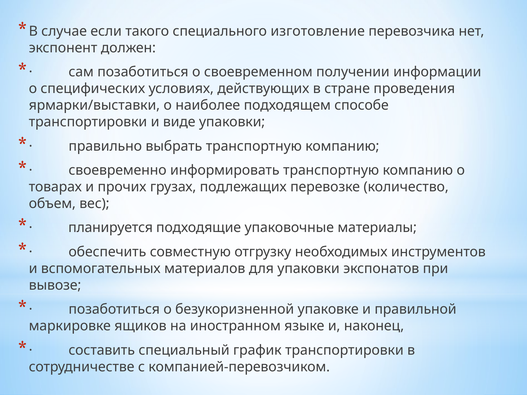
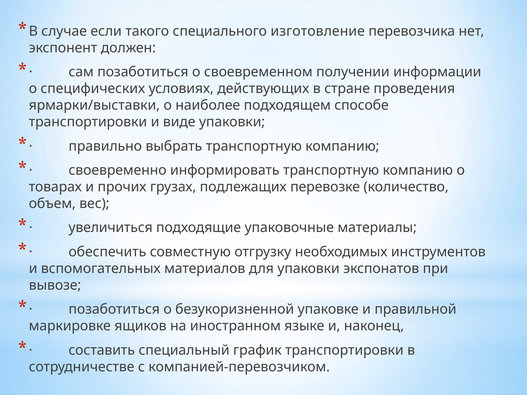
планируется: планируется -> увеличиться (111, 228)
